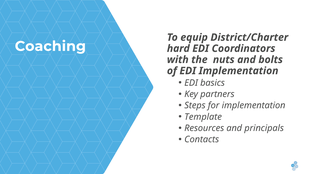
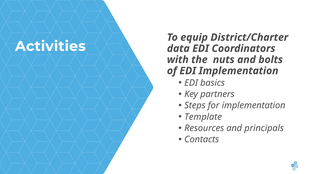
Coaching: Coaching -> Activities (50, 46)
hard: hard -> data (178, 49)
